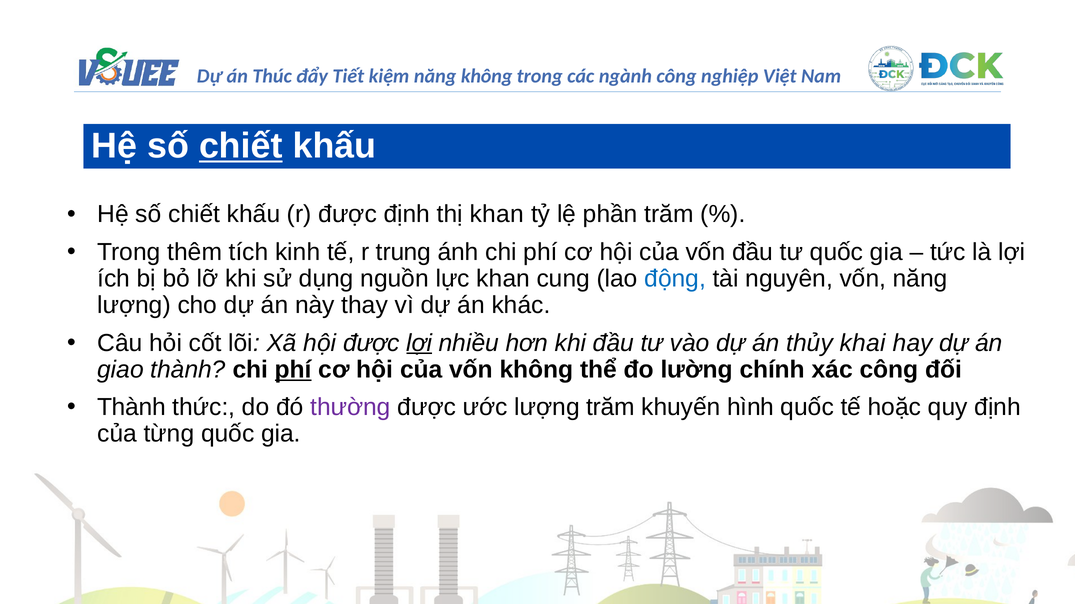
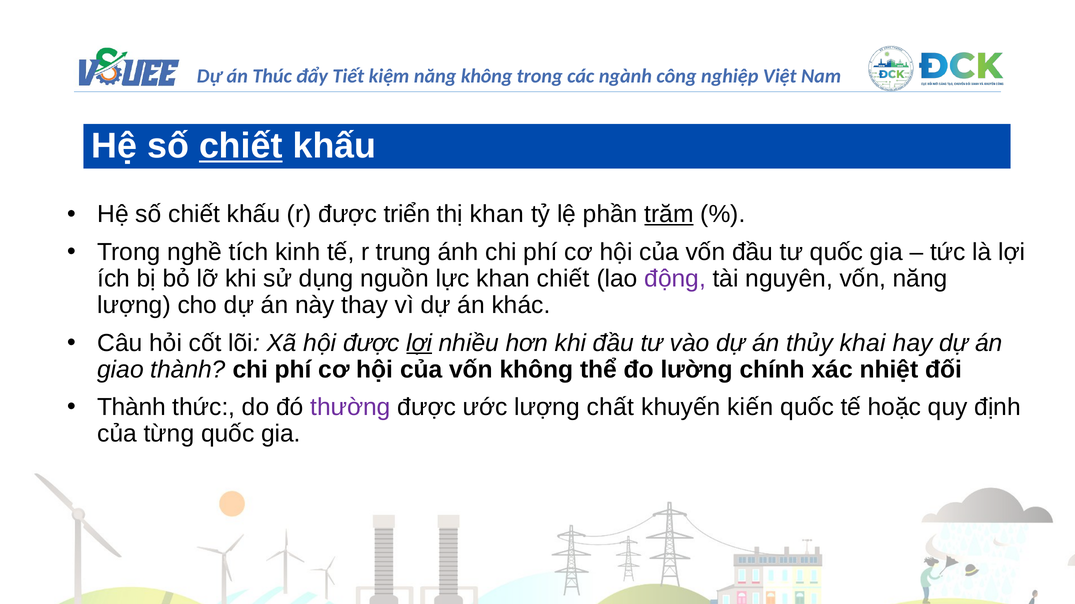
được định: định -> triển (407, 215)
trăm underline: none -> present (669, 215)
thêm: thêm -> nghề (195, 252)
khan cung: cung -> chiết (563, 279)
động colour: blue -> purple (675, 279)
phí underline: present -> none (293, 370)
xác công: công -> nhiệt (889, 370)
lượng trăm: trăm -> chất (610, 408)
hình: hình -> kiến (750, 408)
